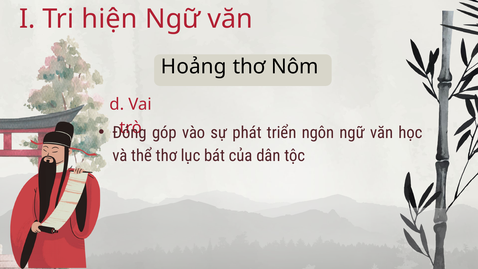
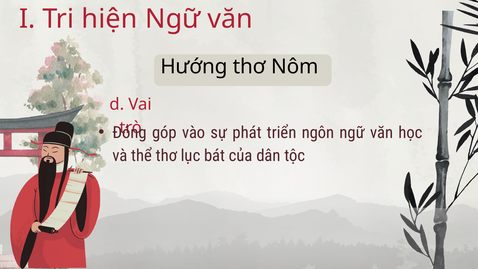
Hoảng: Hoảng -> Hướng (194, 67)
